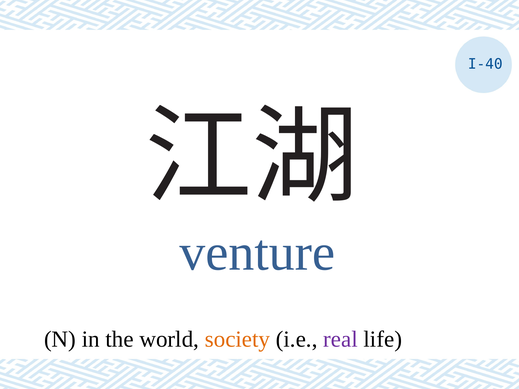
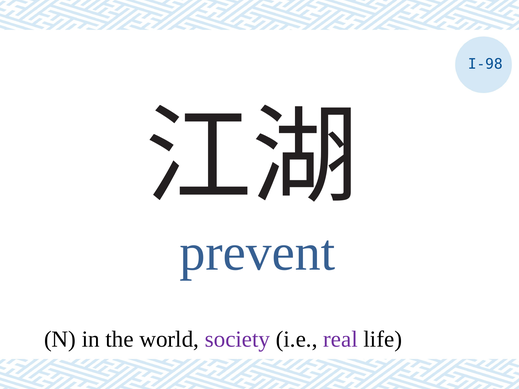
I-40: I-40 -> I-98 (485, 64)
venture: venture -> prevent (257, 253)
society colour: orange -> purple (237, 339)
